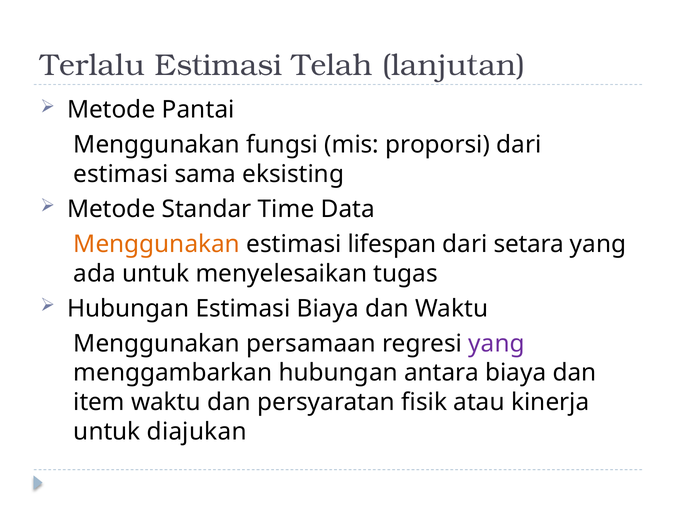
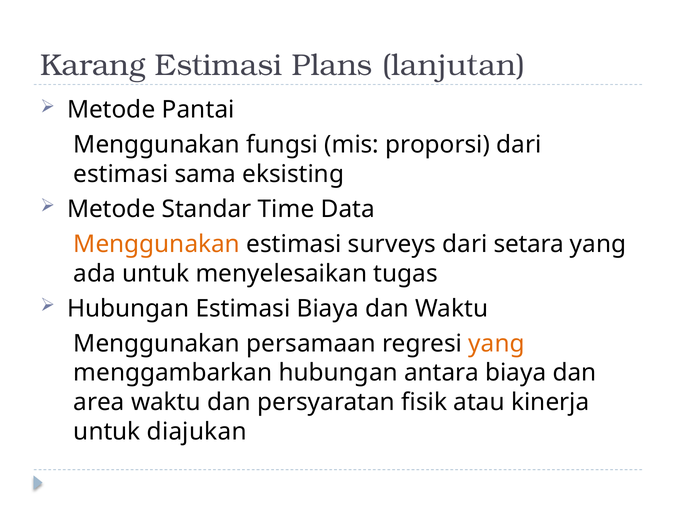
Terlalu: Terlalu -> Karang (93, 65)
Telah: Telah -> Plans (332, 65)
lifespan: lifespan -> surveys (392, 244)
yang colour: purple -> orange (497, 344)
item: item -> area (99, 402)
